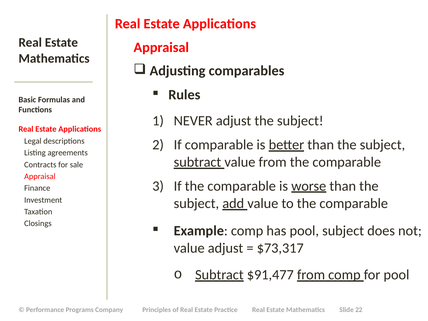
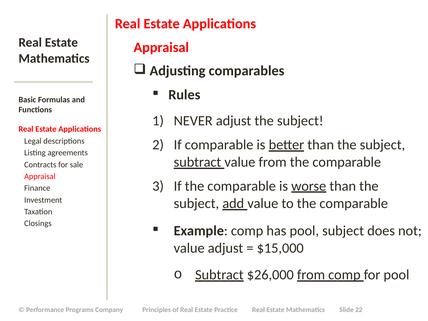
$73,317: $73,317 -> $15,000 (280, 248)
$91,477: $91,477 -> $26,000 (270, 275)
